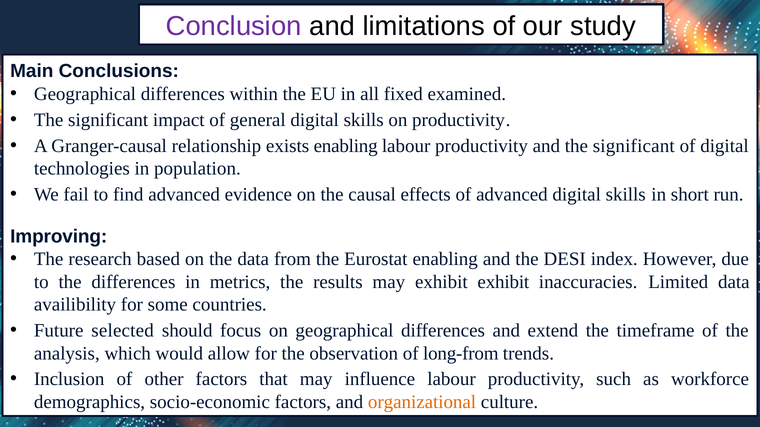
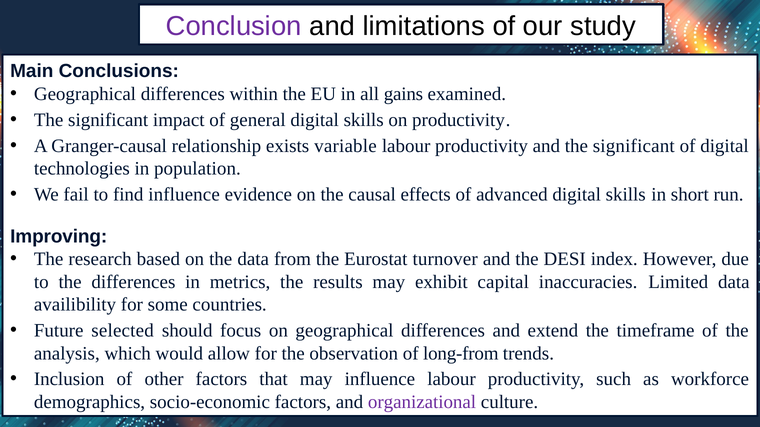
fixed: fixed -> gains (403, 94)
exists enabling: enabling -> variable (345, 146)
find advanced: advanced -> influence (184, 195)
Eurostat enabling: enabling -> turnover (445, 259)
exhibit exhibit: exhibit -> capital (503, 282)
organizational colour: orange -> purple (422, 402)
